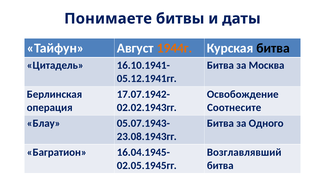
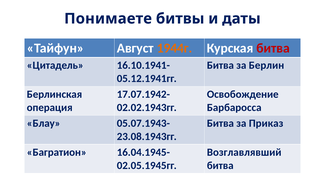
битва colour: black -> red (273, 48)
Москва: Москва -> Берлин (266, 65)
Соотнесите: Соотнесите -> Барбаросса (234, 107)
Одного: Одного -> Приказ (266, 123)
